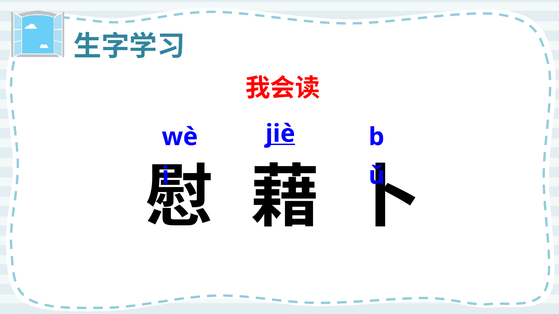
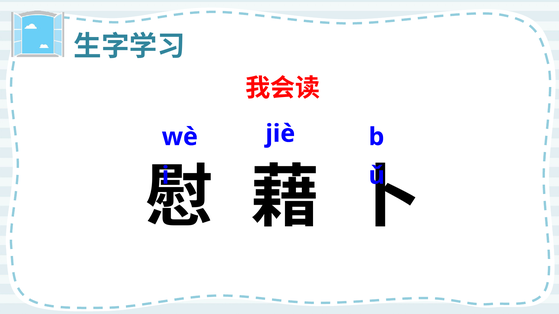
jiè underline: present -> none (280, 134)
